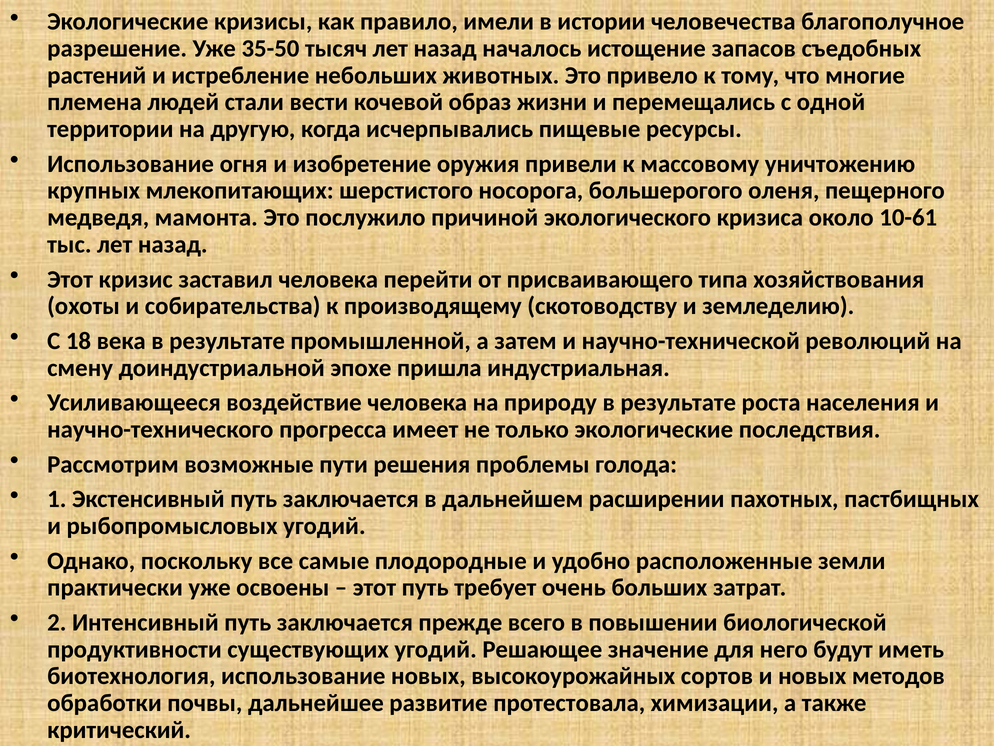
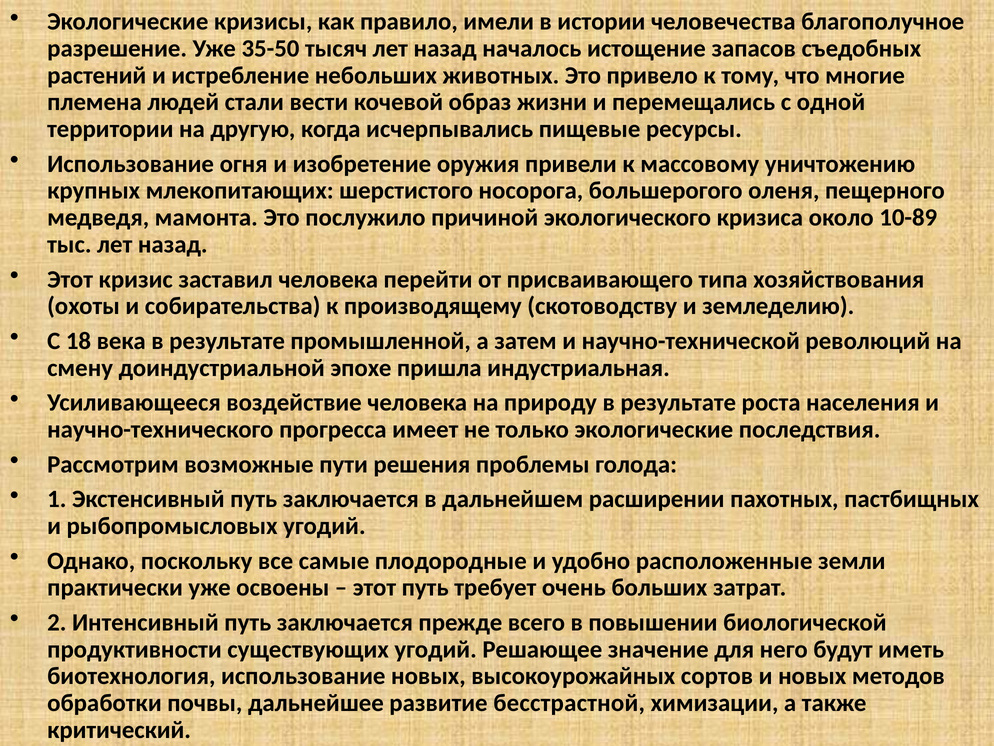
10-61: 10-61 -> 10-89 (908, 217)
протестовала: протестовала -> бесстрастной (569, 703)
